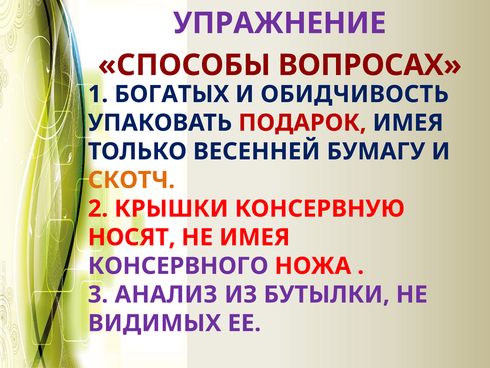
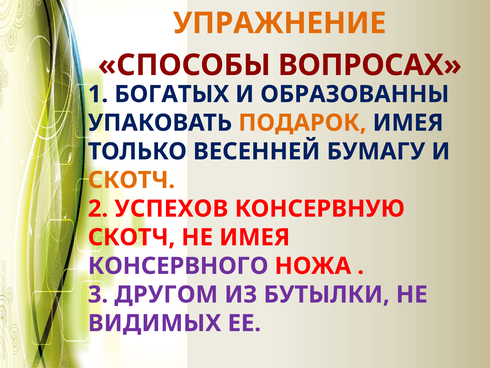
УПРАЖНЕНИЕ colour: purple -> orange (280, 23)
ОБИДЧИВОСТЬ: ОБИДЧИВОСТЬ -> ОБРАЗОВАННЫ (355, 94)
ПОДАРОК colour: red -> orange (302, 123)
КРЫШКИ: КРЫШКИ -> УСПЕХОВ (171, 208)
НОСЯТ: НОСЯТ -> СКОТЧ (132, 237)
АНАЛИЗ: АНАЛИЗ -> ДРУГОМ (166, 294)
